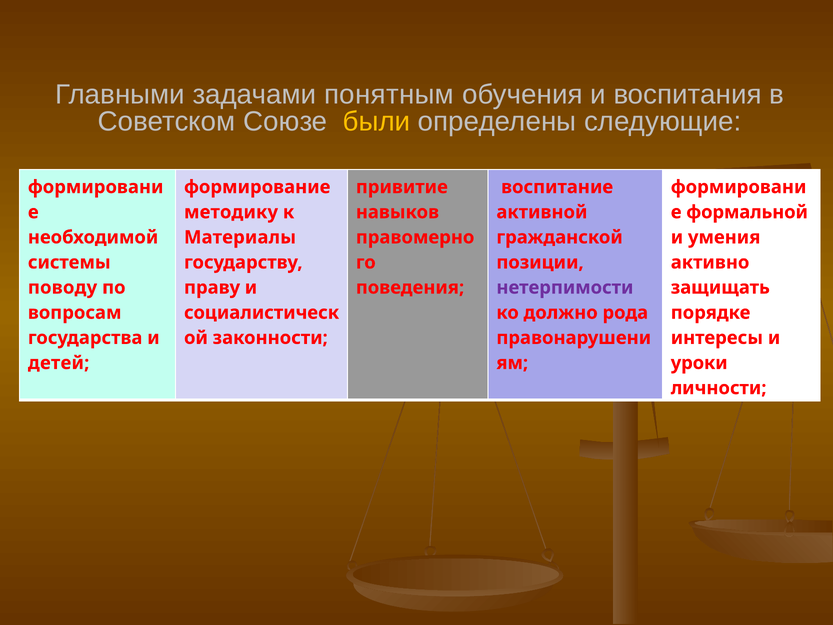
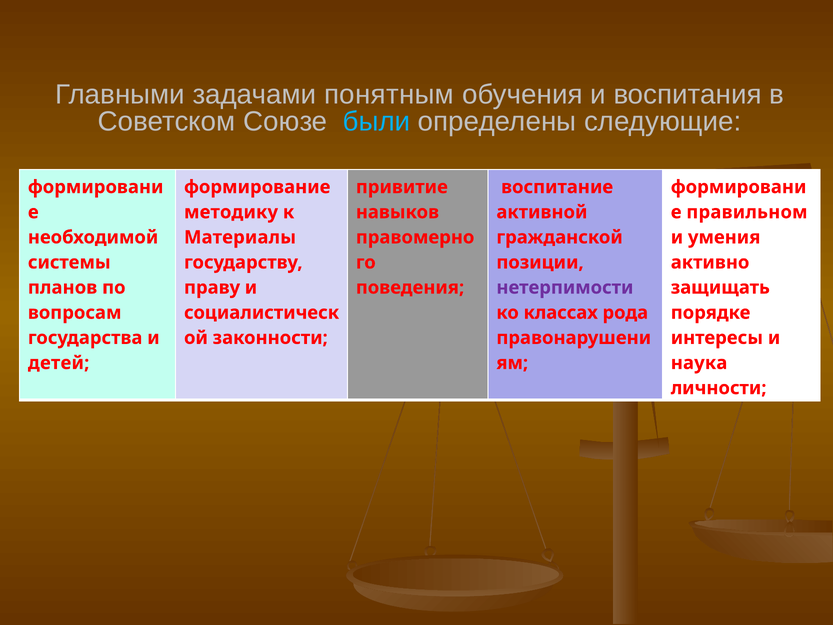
были colour: yellow -> light blue (377, 122)
формальной: формальной -> правильном (747, 212)
поводу: поводу -> планов (63, 287)
должно: должно -> классах (561, 313)
уроки: уроки -> наука (699, 363)
